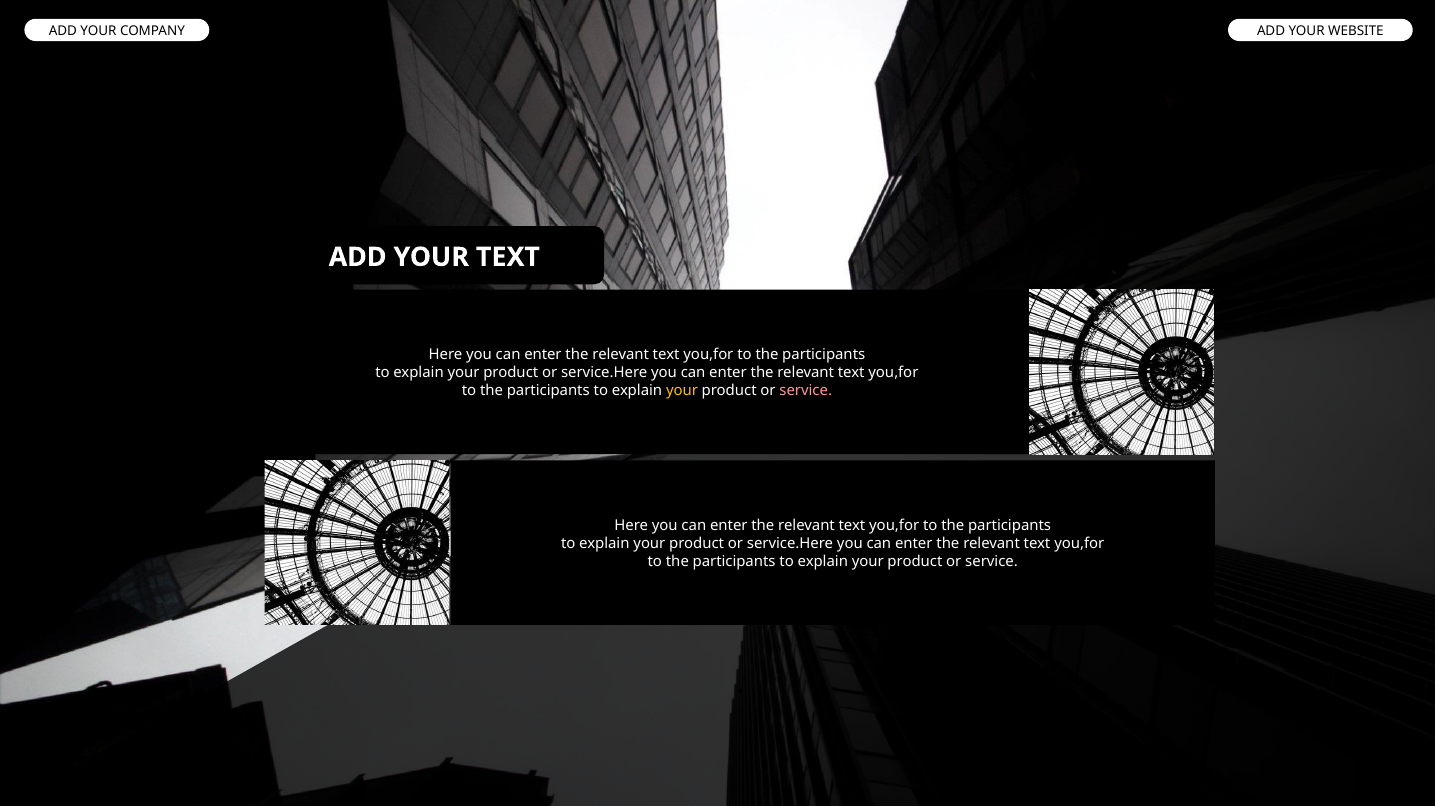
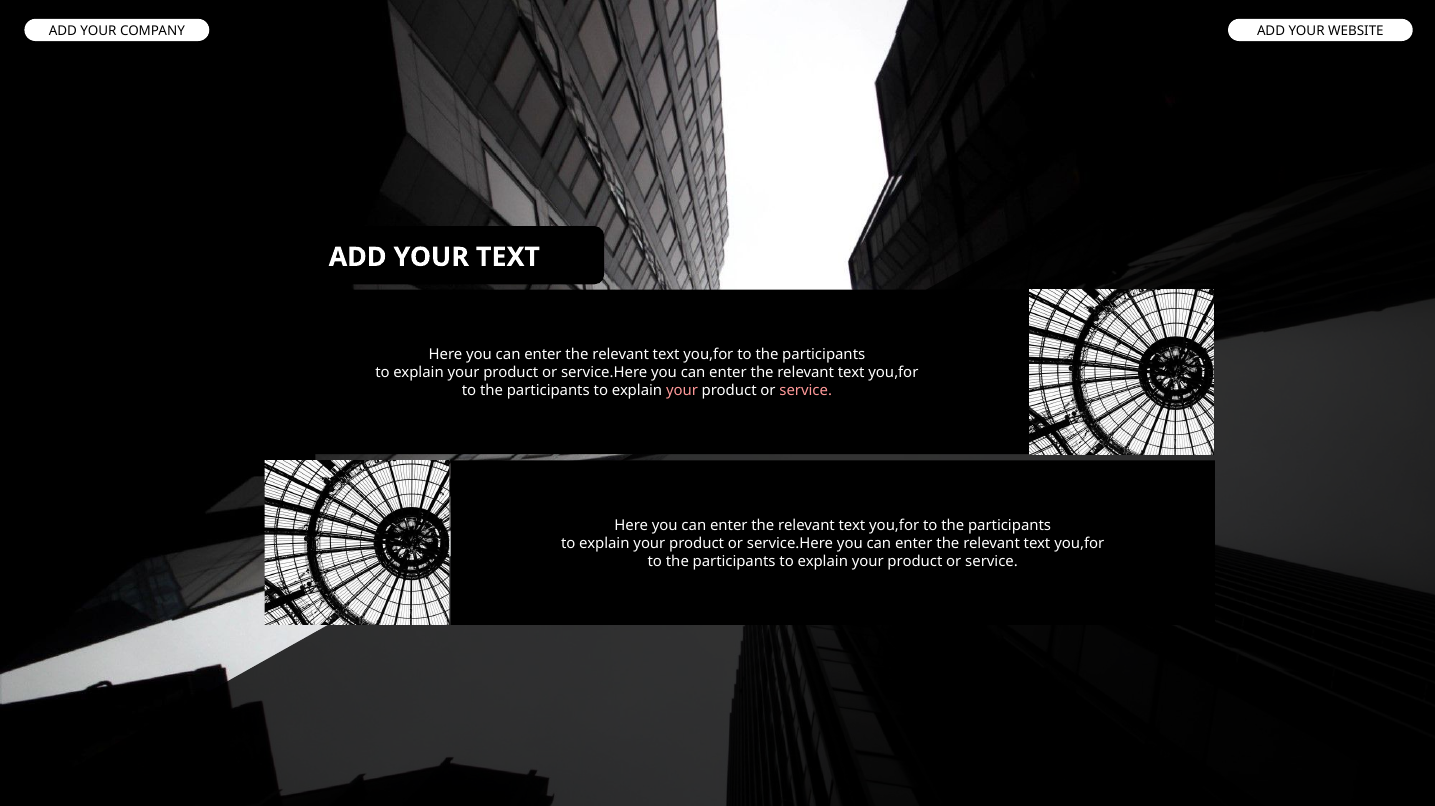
your colour: yellow -> pink (682, 391)
